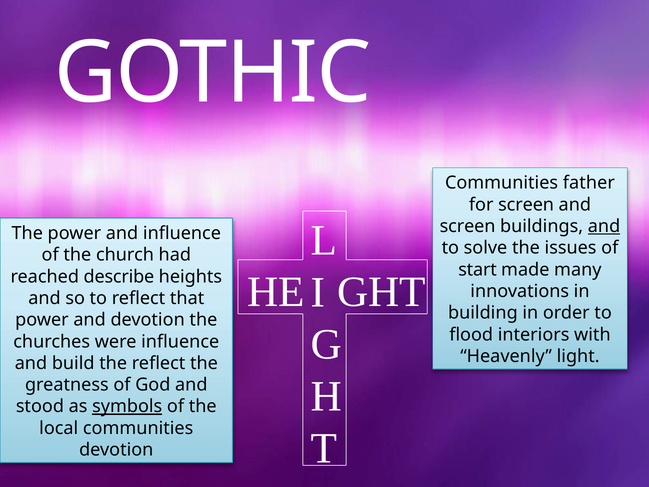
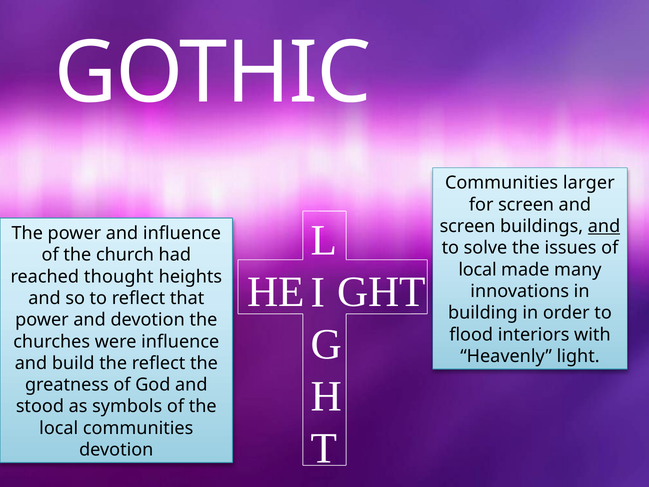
father: father -> larger (589, 183)
start: start -> local (478, 270)
describe: describe -> thought (119, 276)
symbols underline: present -> none (127, 406)
